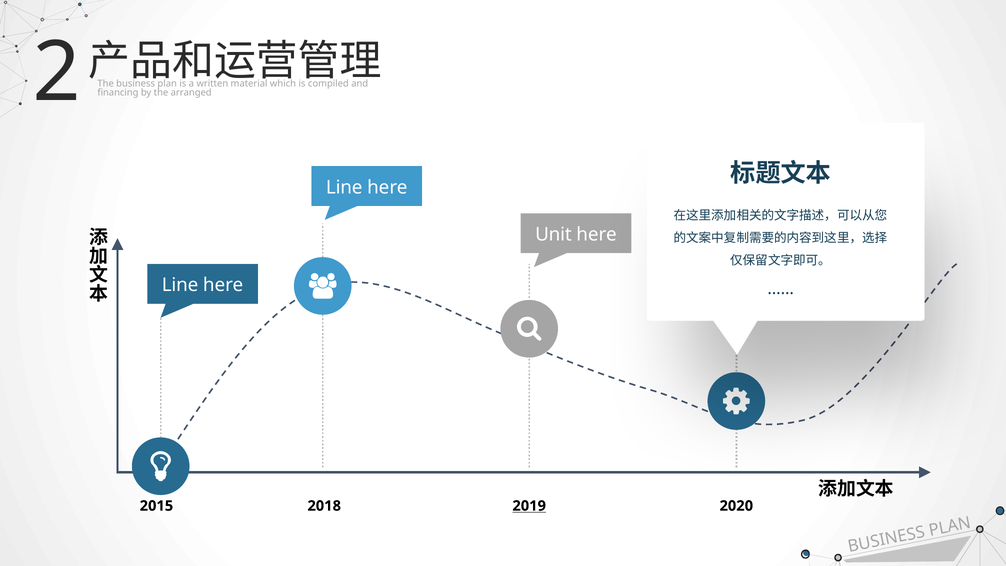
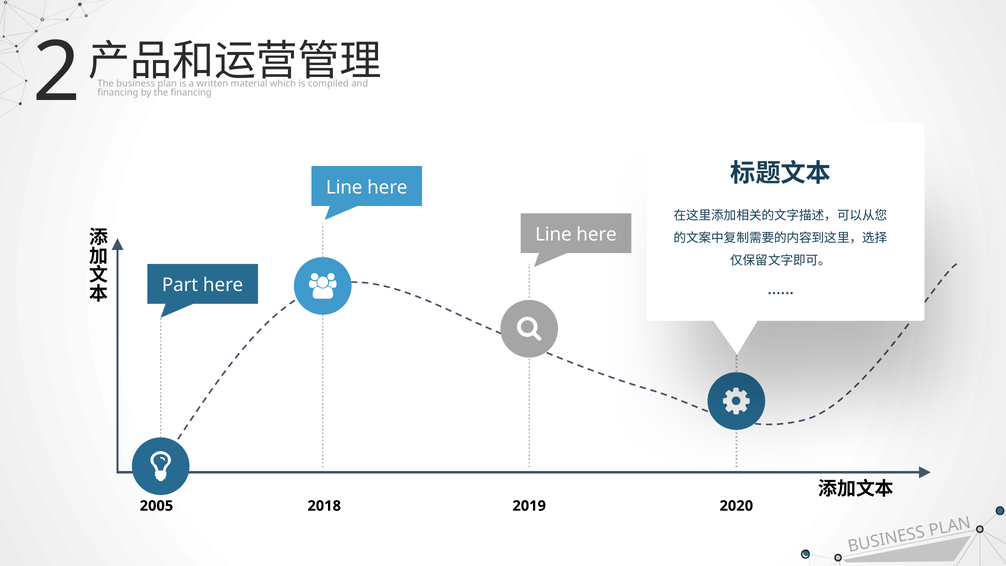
the arranged: arranged -> financing (191, 93)
Unit: Unit -> Line (553, 234)
Line: Line -> Part (180, 285)
2015: 2015 -> 2005 (156, 506)
2019 underline: present -> none (529, 506)
